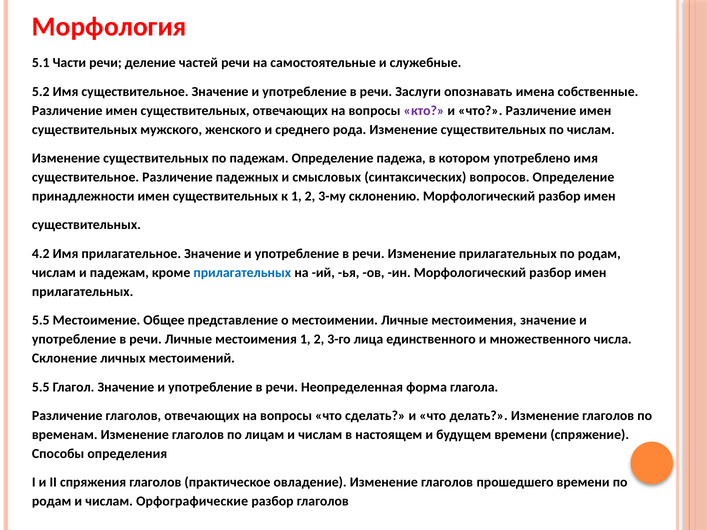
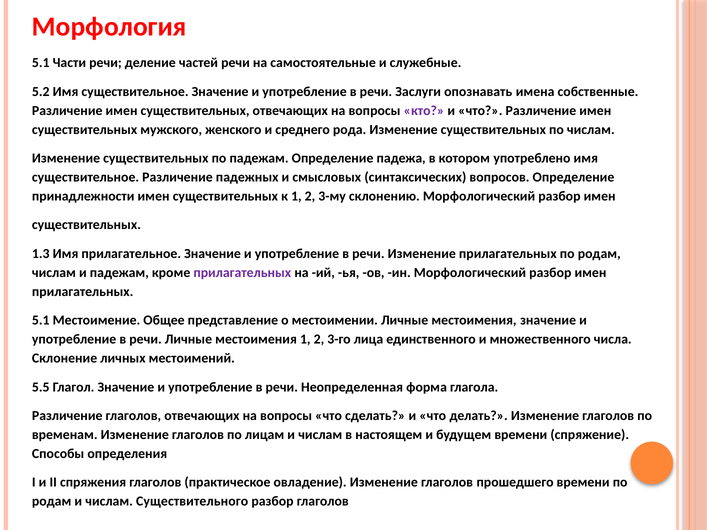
4.2: 4.2 -> 1.3 (41, 254)
прилагательных colour: blue -> purple (242, 273)
5.5: 5.5 -> 5.1 (41, 321)
Орфографические: Орфографические -> Существительного (192, 502)
